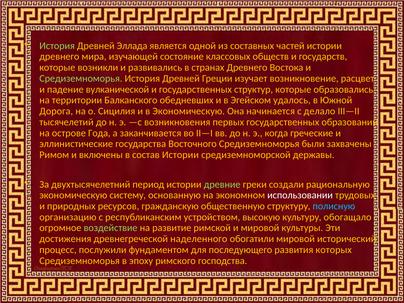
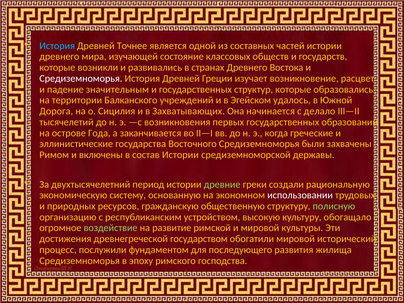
История colour: light green -> light blue (57, 46)
Эллада: Эллада -> Точнее (132, 46)
Средиземноморья colour: light green -> white (81, 78)
вулканической: вулканической -> значительным (117, 89)
обедневших: обедневших -> учреждений (187, 100)
в Экономическую: Экономическую -> Захватывающих (189, 111)
полисную colour: light blue -> light green (334, 206)
наделенного: наделенного -> государством (199, 239)
которых: которых -> жилища (334, 250)
